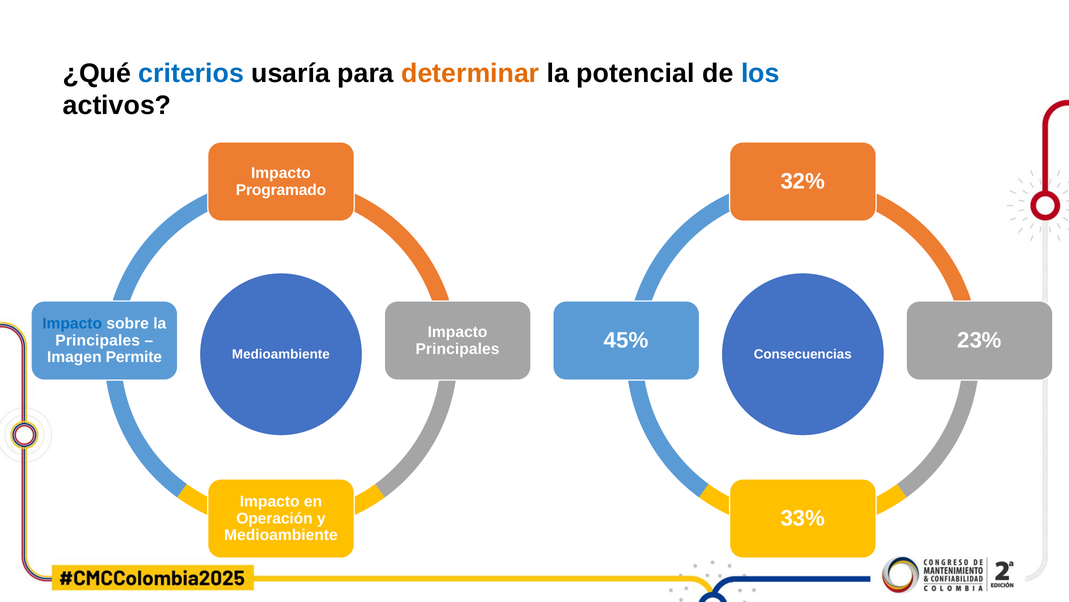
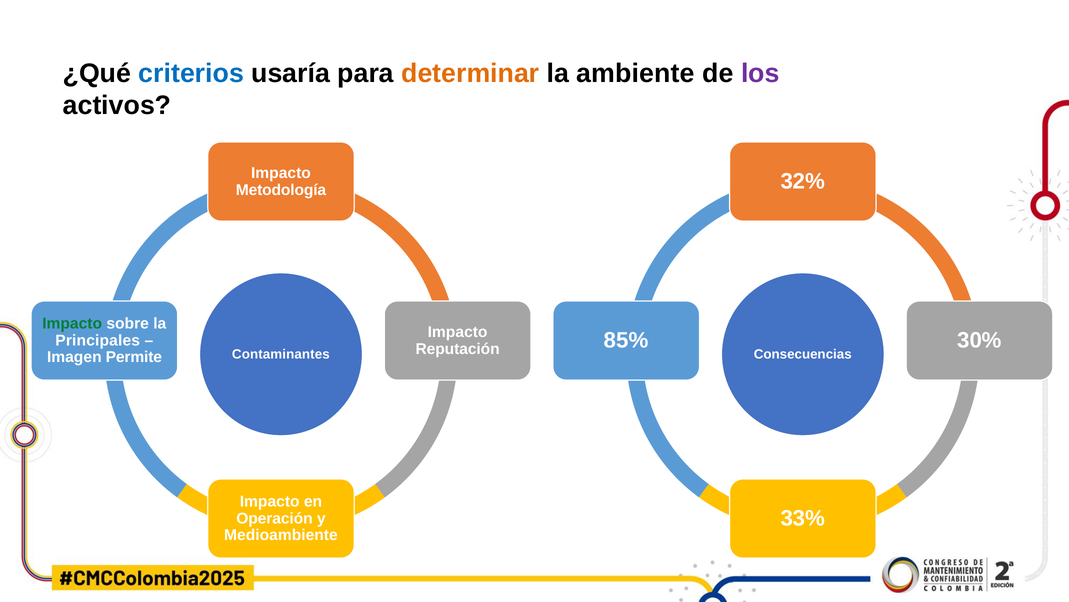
potencial: potencial -> ambiente (636, 73)
los colour: blue -> purple (760, 73)
Programado: Programado -> Metodología (281, 190)
Impacto colour: blue -> green (72, 323)
45%: 45% -> 85% (626, 340)
23%: 23% -> 30% (979, 340)
Principales: Principales -> Reputación (458, 348)
Medioambiente: Medioambiente -> Contaminantes (281, 354)
